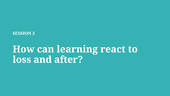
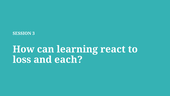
after: after -> each (68, 59)
